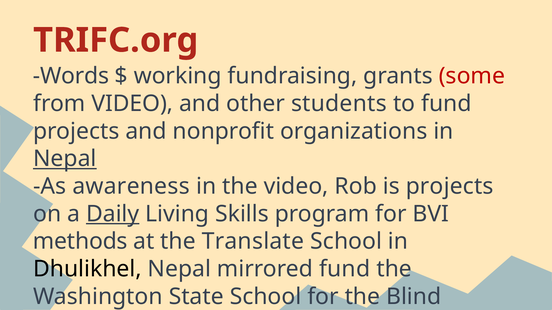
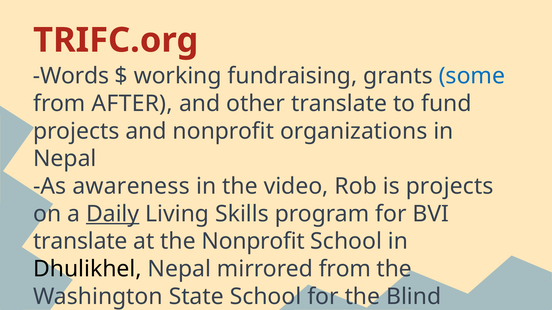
some colour: red -> blue (472, 76)
from VIDEO: VIDEO -> AFTER (132, 104)
other students: students -> translate (339, 104)
Nepal underline: present -> none (65, 159)
methods: methods -> translate (80, 242)
the Translate: Translate -> Nonprofit (253, 242)
mirrored fund: fund -> from (345, 269)
